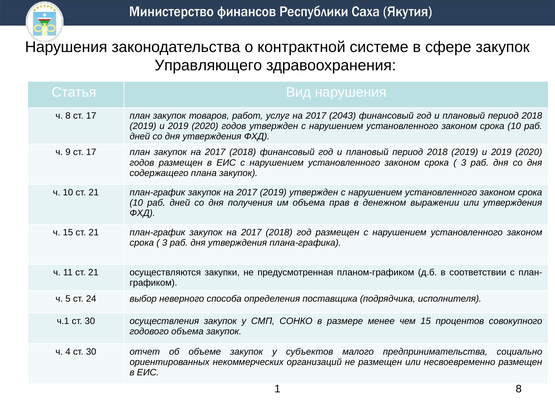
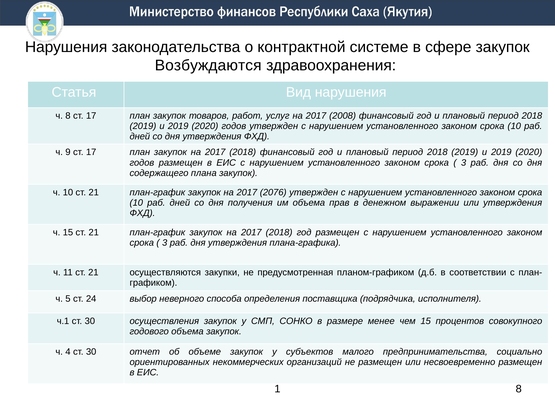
Управляющего: Управляющего -> Возбуждаются (208, 65)
2043: 2043 -> 2008 (343, 116)
2017 2019: 2019 -> 2076 (273, 192)
